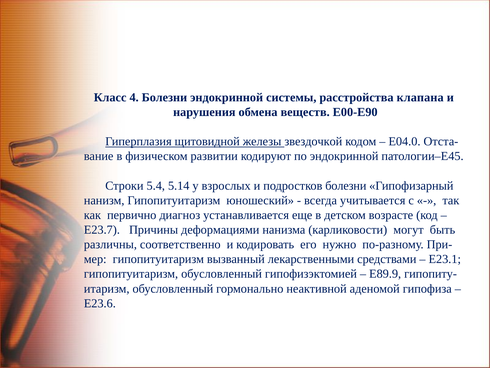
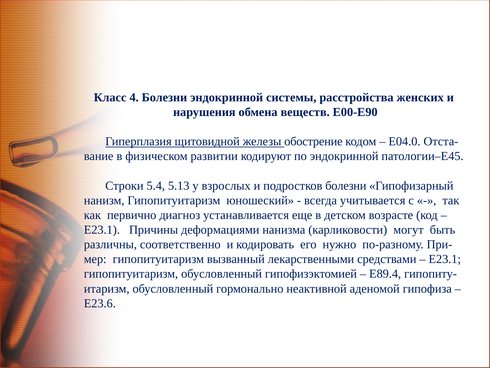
клапана: клапана -> женских (420, 97)
звездочкой: звездочкой -> обострение (313, 141)
5.14: 5.14 -> 5.13 (179, 185)
Е23.7: Е23.7 -> Е23.1 (102, 229)
Е89.9: Е89.9 -> Е89.4 (385, 274)
